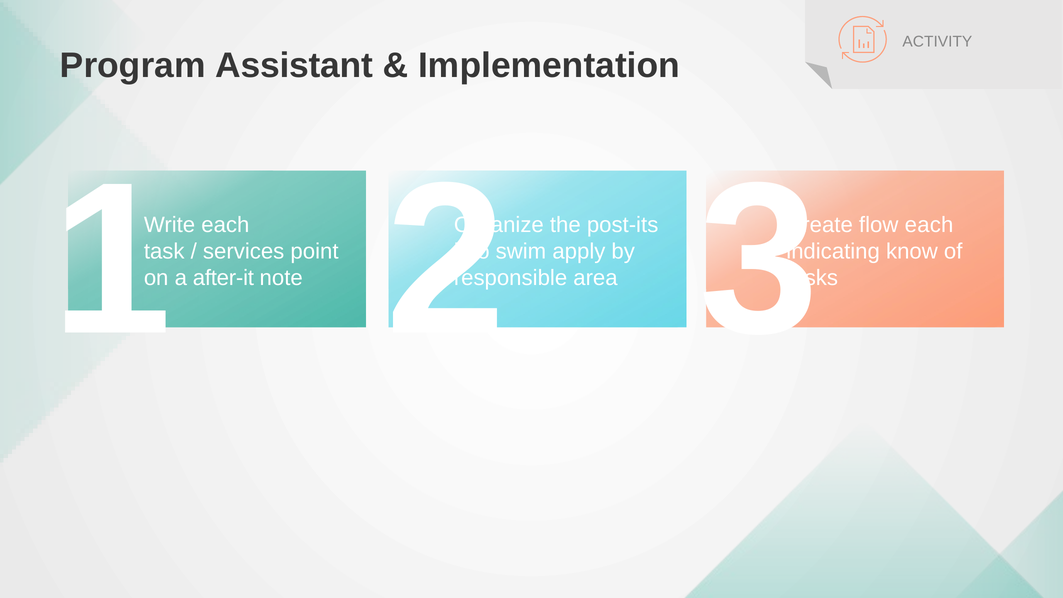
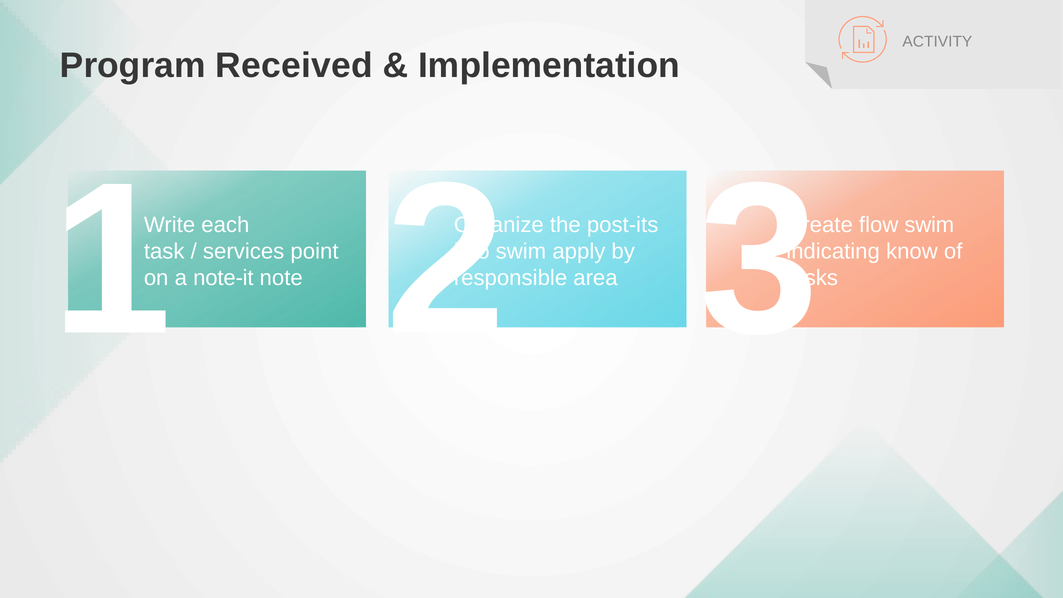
Assistant: Assistant -> Received (294, 66)
flow each: each -> swim (929, 225)
after-it: after-it -> note-it (223, 278)
